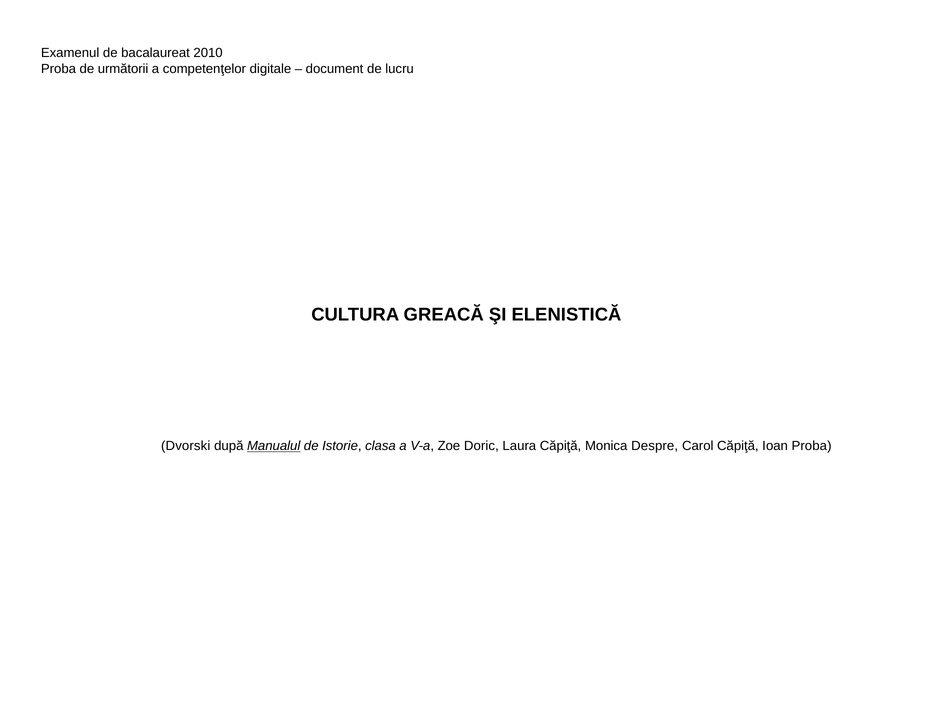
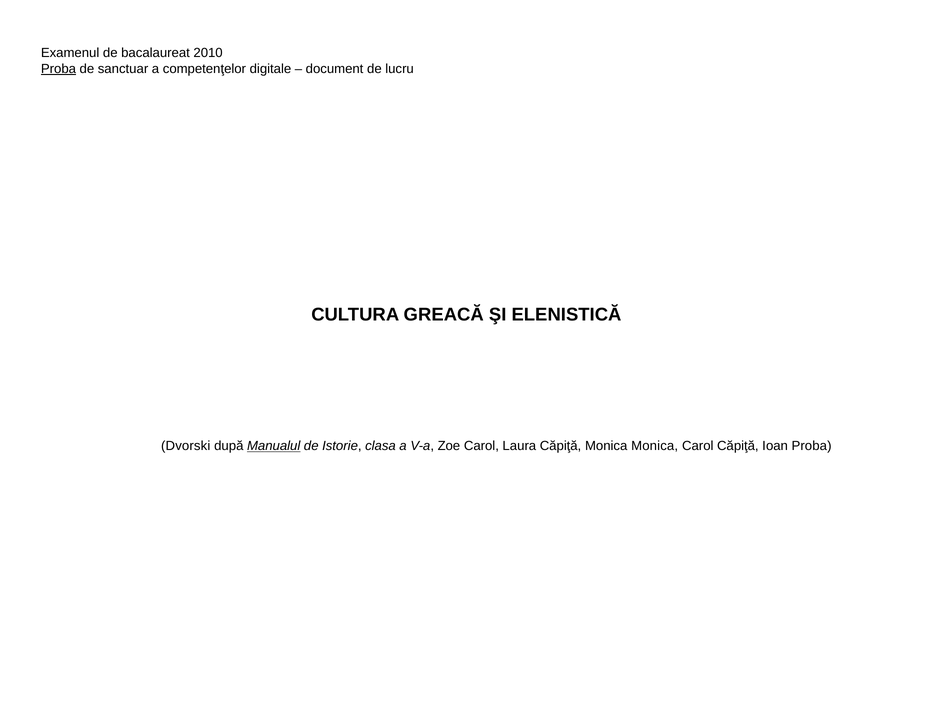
Proba underline: none -> present (59, 69)
următorii: următorii -> sanctuar (123, 69)
Zoe Doric: Doric -> Carol (481, 446)
Monica Despre: Despre -> Monica (655, 446)
